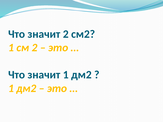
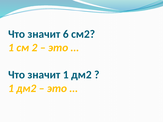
значит 2: 2 -> 6 (66, 34)
